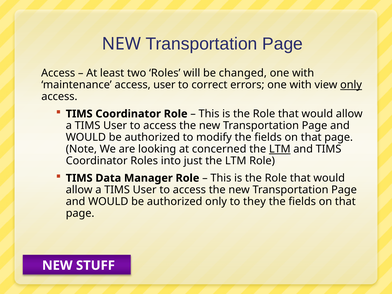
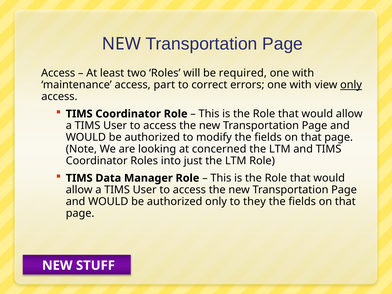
changed: changed -> required (243, 73)
access user: user -> part (164, 85)
LTM underline: present -> none (280, 149)
